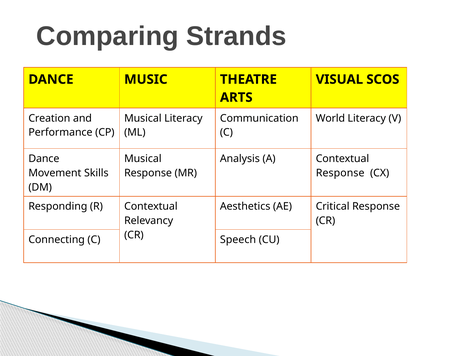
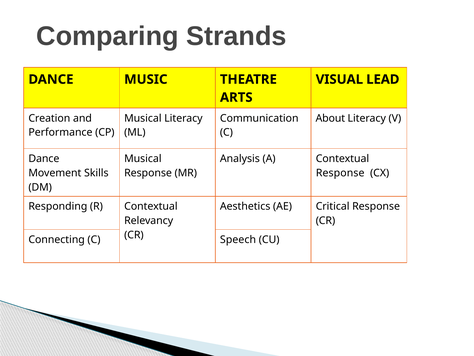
SCOS: SCOS -> LEAD (383, 79)
World: World -> About (330, 118)
